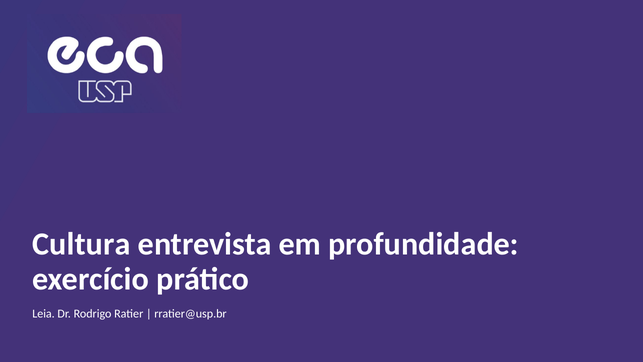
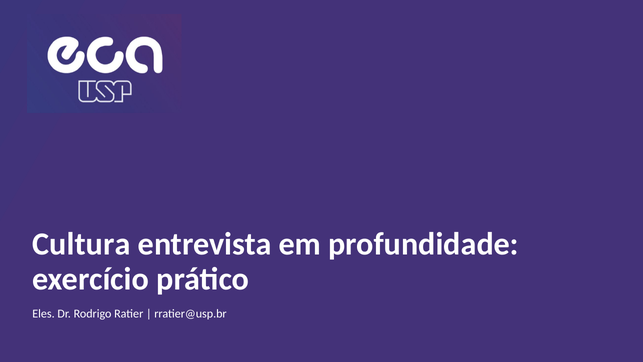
Leia: Leia -> Eles (44, 313)
